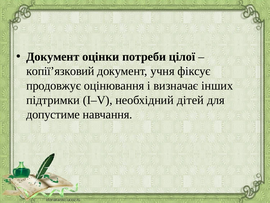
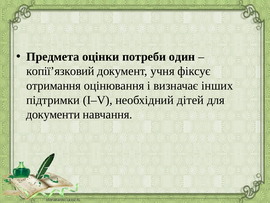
Документ: Документ -> Предмета (53, 57)
цілої: цілої -> один (182, 57)
продовжує: продовжує -> отримання (54, 85)
допустиме: допустиме -> документи (53, 114)
